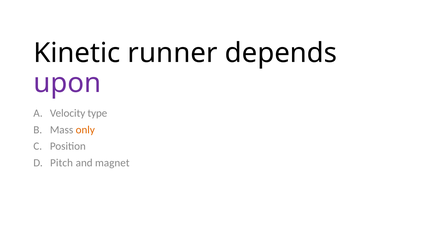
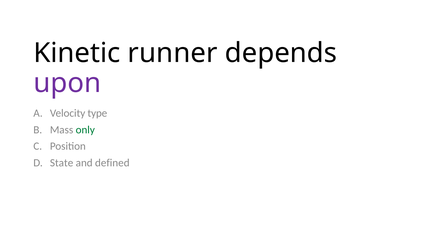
only colour: orange -> green (85, 130)
Pitch: Pitch -> State (62, 163)
magnet: magnet -> defined (112, 163)
